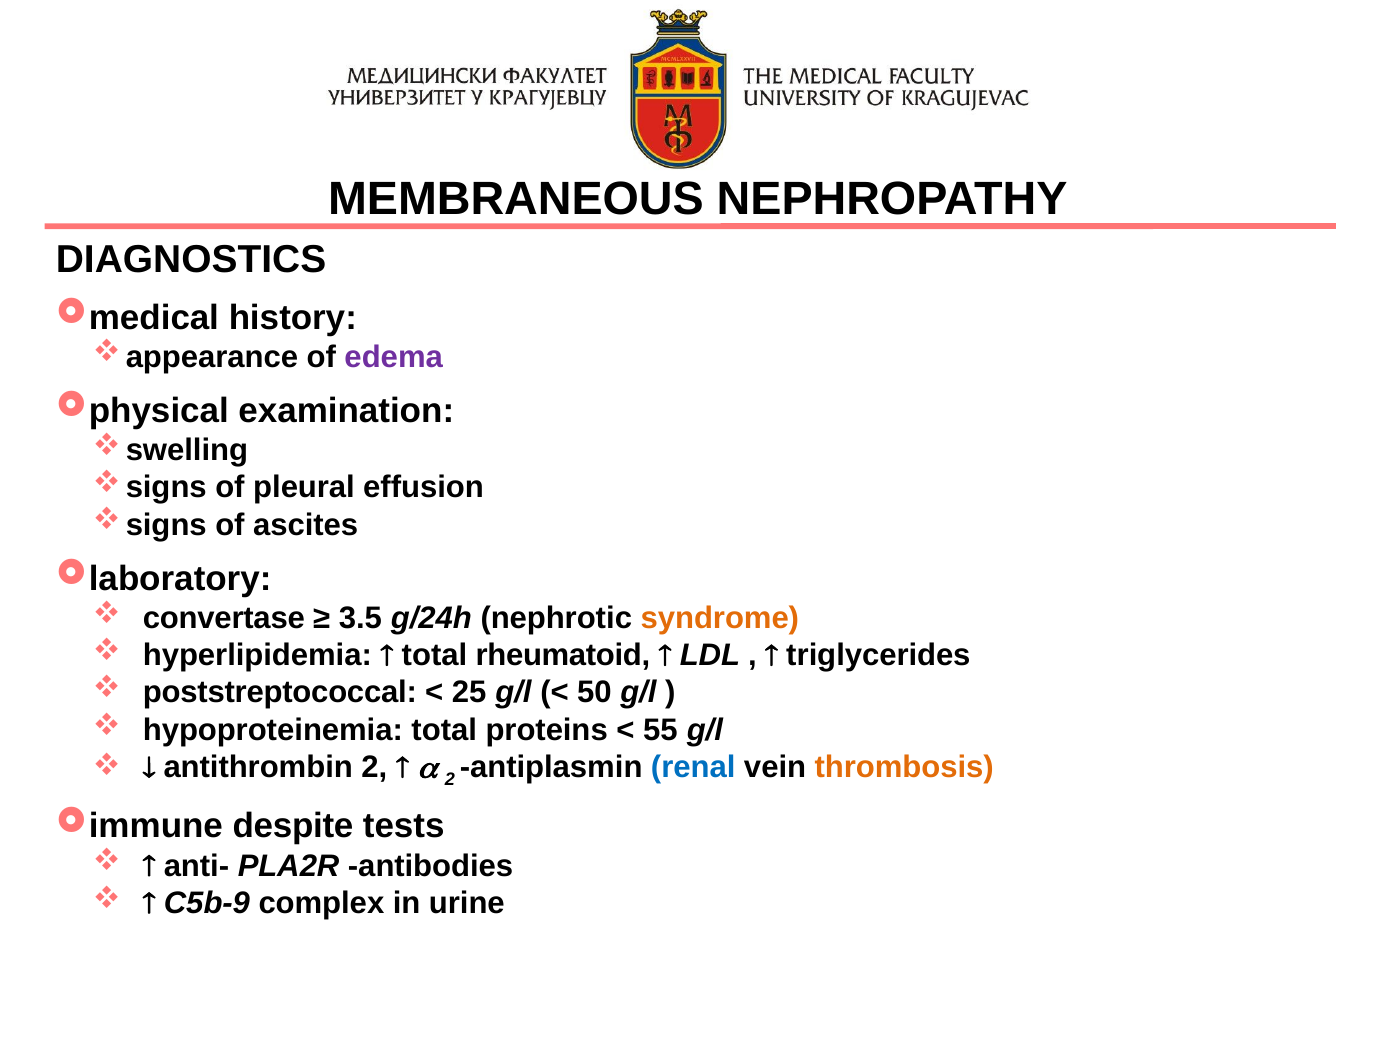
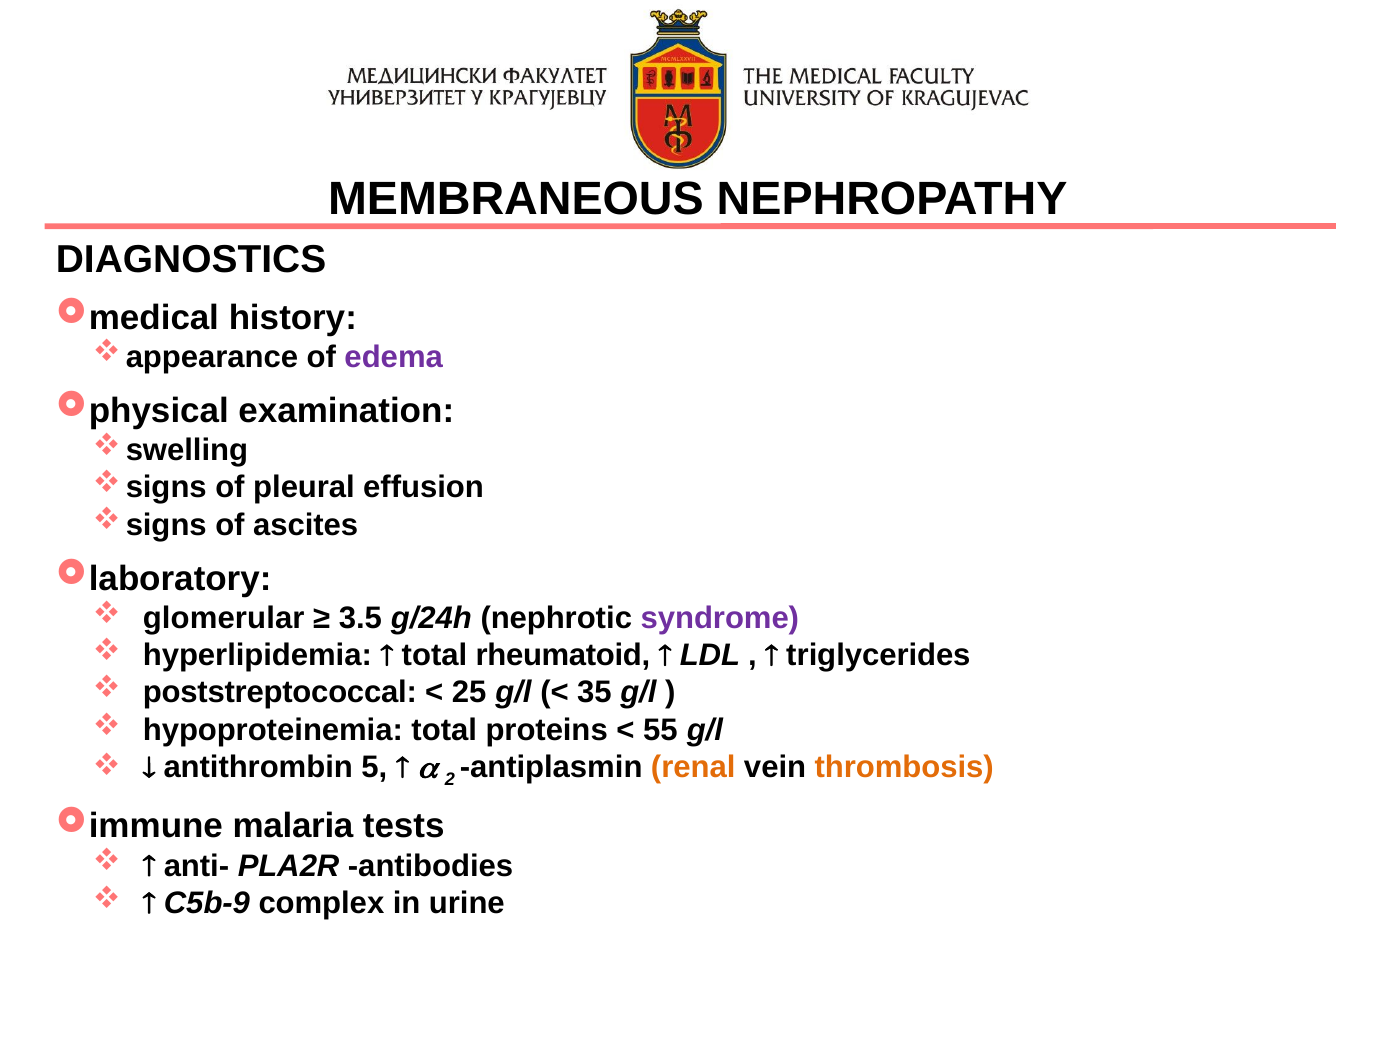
convertase: convertase -> glomerular (224, 618)
syndrome colour: orange -> purple (720, 618)
50: 50 -> 35 (594, 693)
antithrombin 2: 2 -> 5 (374, 767)
renal colour: blue -> orange (693, 767)
despite: despite -> malaria (293, 826)
